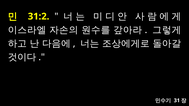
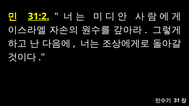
31:2 underline: none -> present (39, 16)
